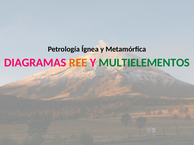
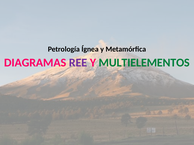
REE colour: orange -> purple (78, 63)
